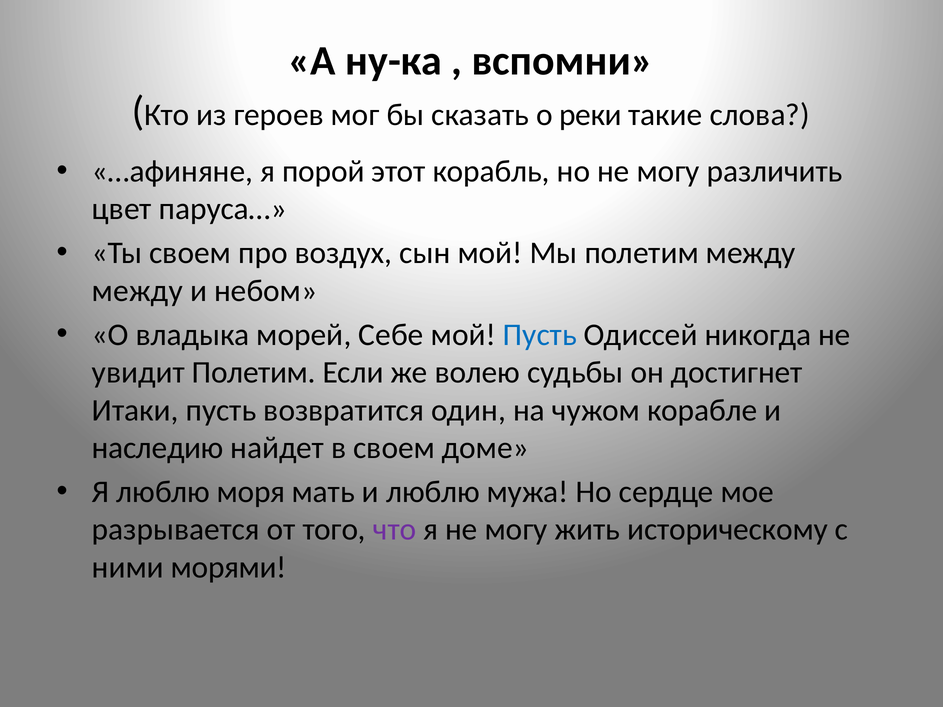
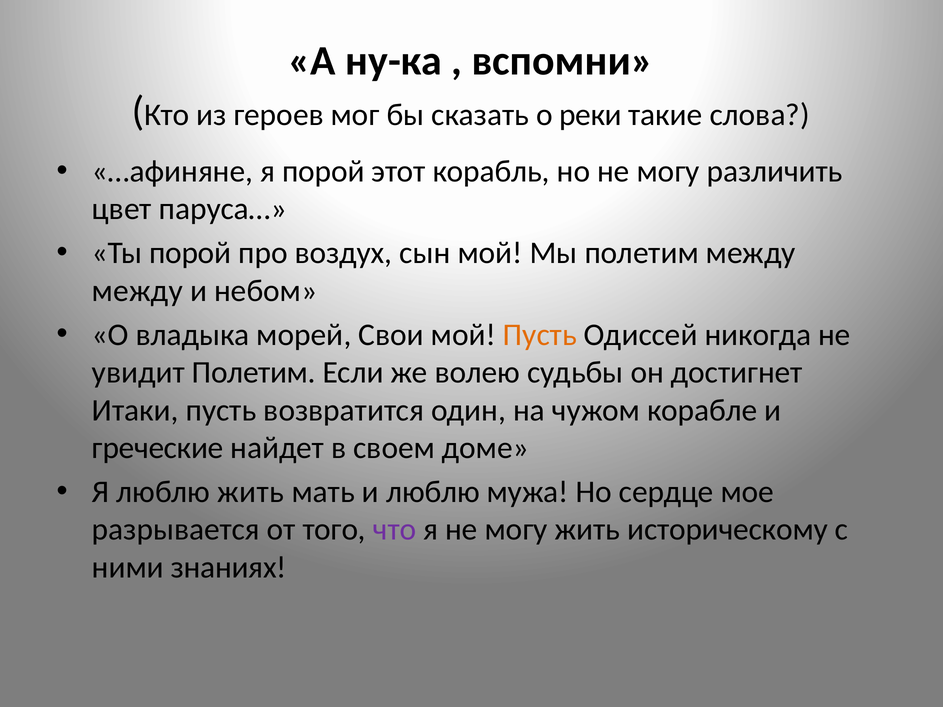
Ты своем: своем -> порой (190, 253)
Себе: Себе -> Свои (391, 335)
Пусть colour: blue -> orange (540, 335)
наследию: наследию -> греческие (158, 448)
люблю моря: моря -> жить (251, 492)
морями: морями -> знаниях (229, 567)
